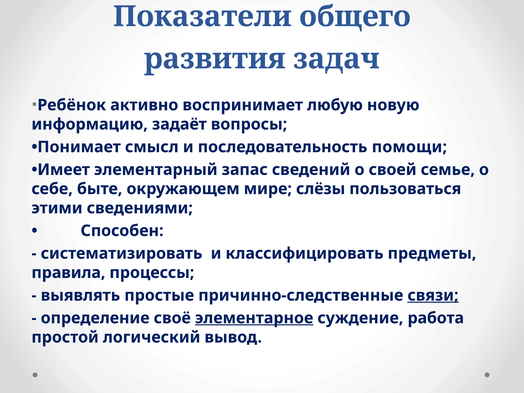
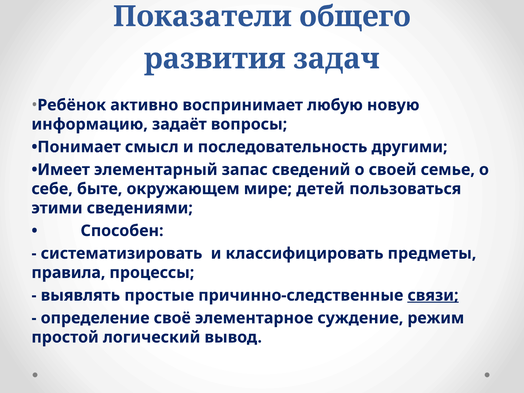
помощи: помощи -> другими (410, 147)
слёзы: слёзы -> детей (320, 189)
элементарное underline: present -> none (254, 318)
работа: работа -> режим (436, 318)
